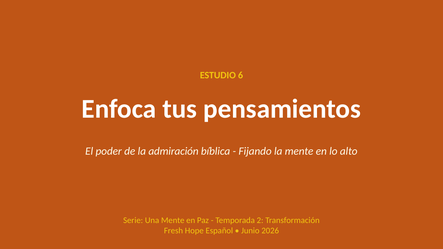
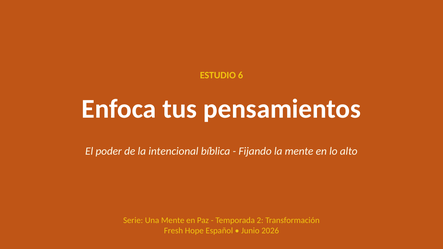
admiración: admiración -> intencional (173, 151)
